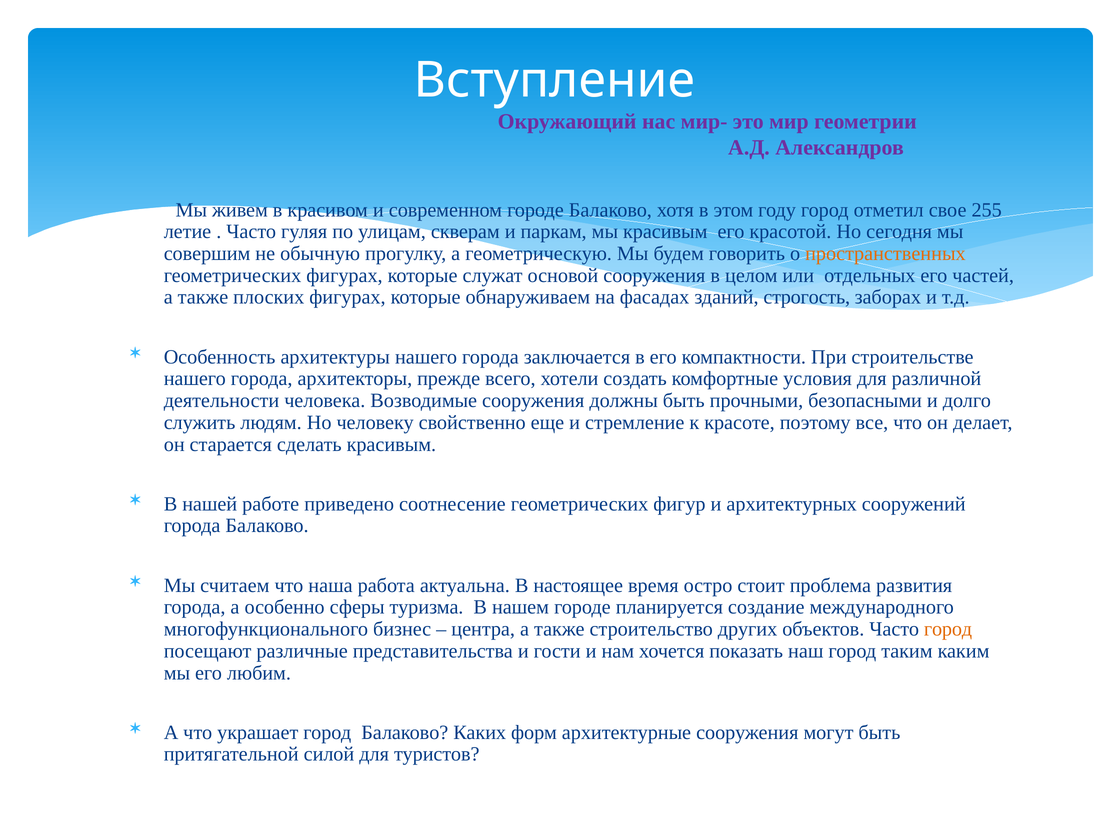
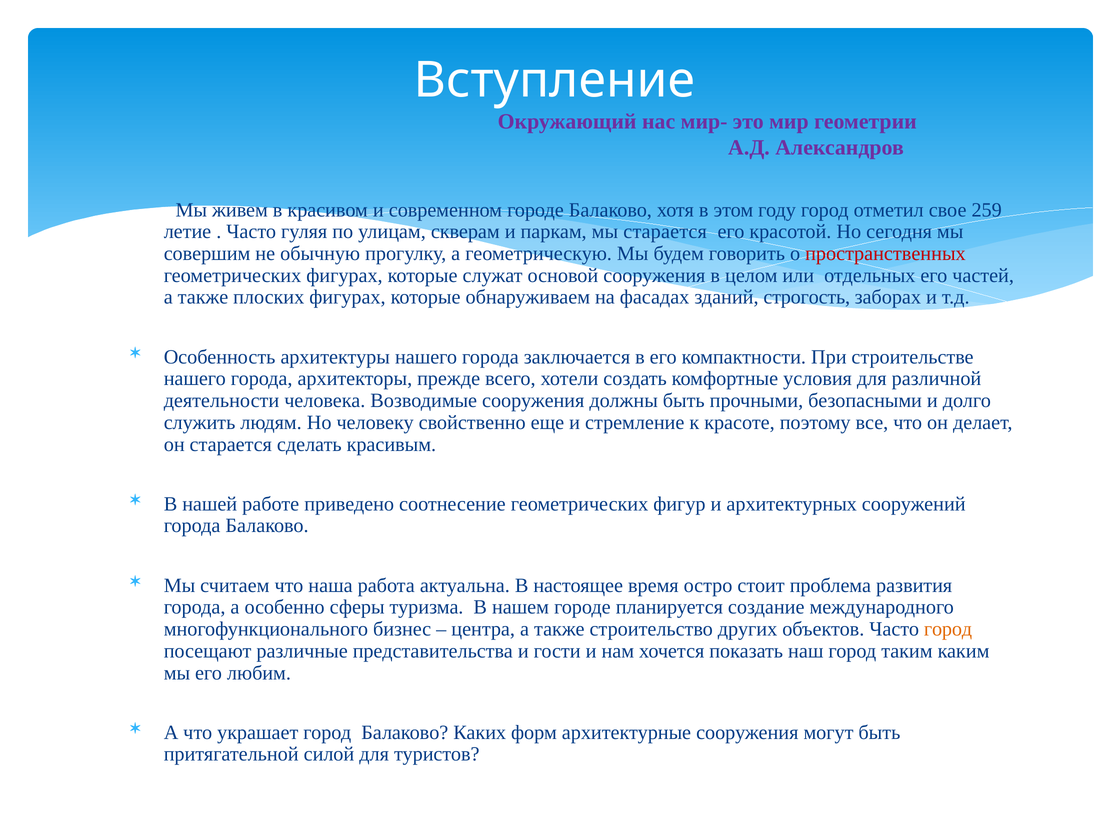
255: 255 -> 259 (987, 210)
мы красивым: красивым -> старается (665, 232)
пространственных colour: orange -> red (885, 254)
